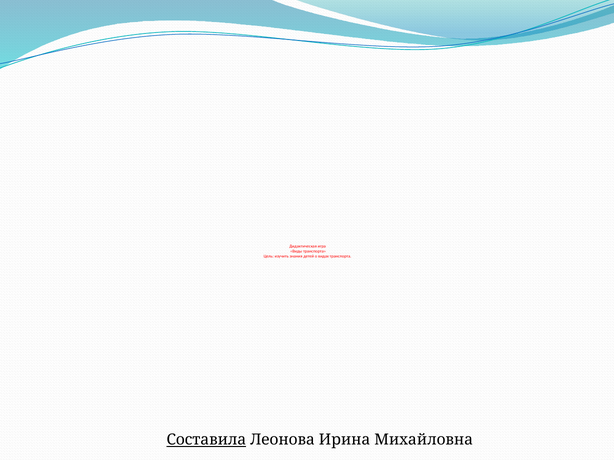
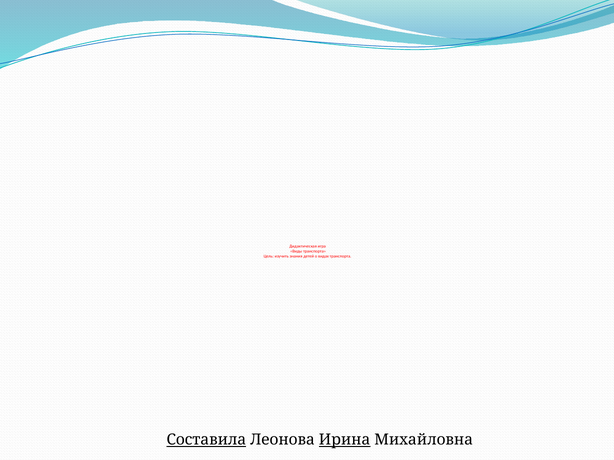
Ирина underline: none -> present (345, 440)
